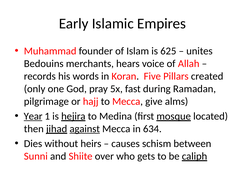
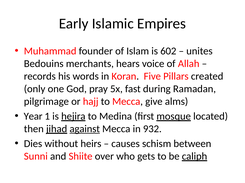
625: 625 -> 602 (168, 51)
Year underline: present -> none (33, 117)
634: 634 -> 932 (152, 129)
